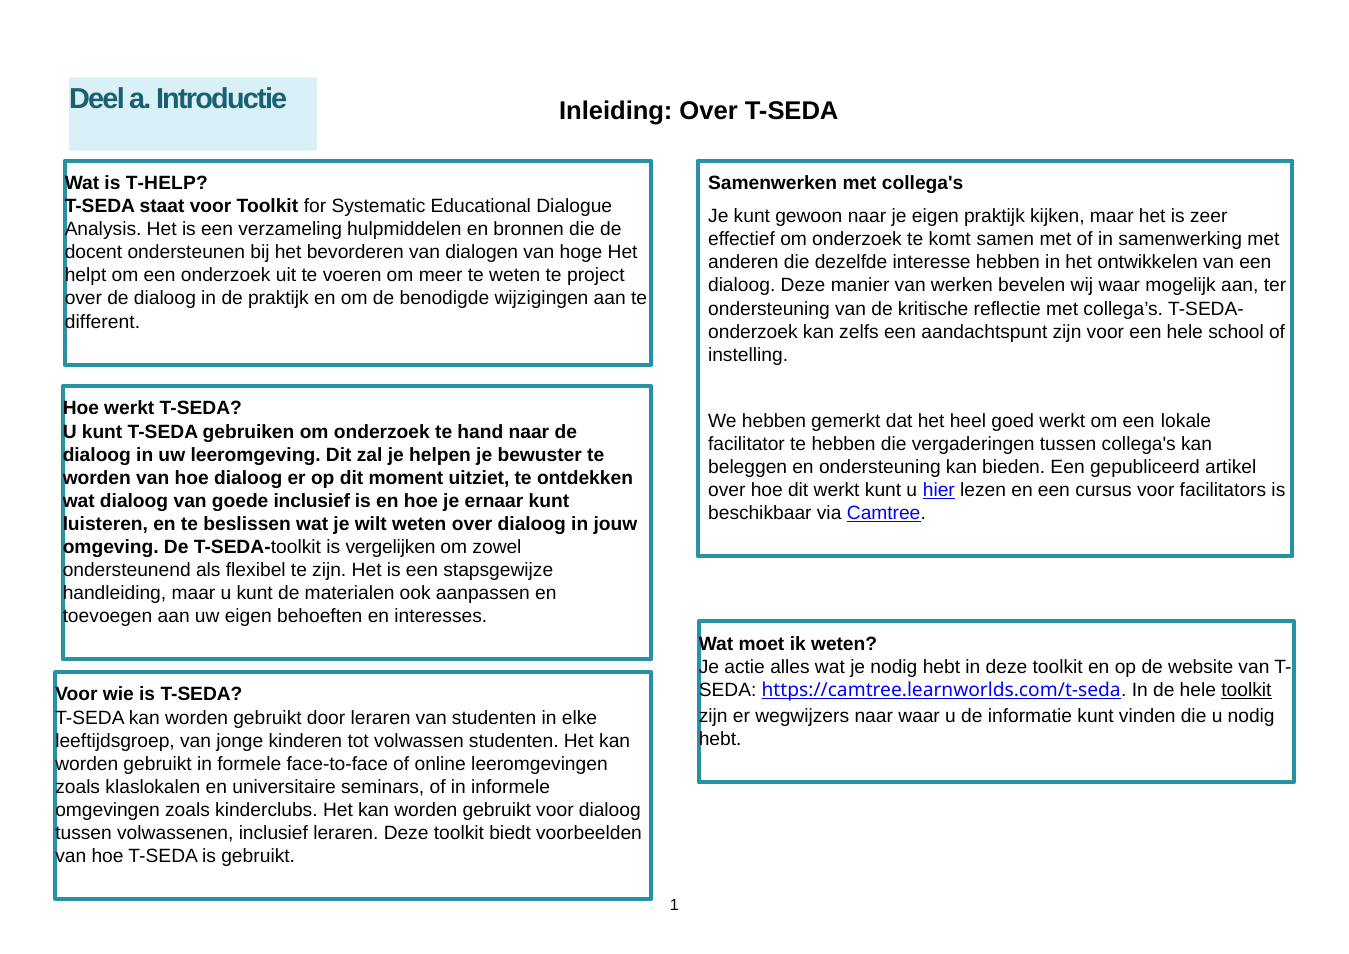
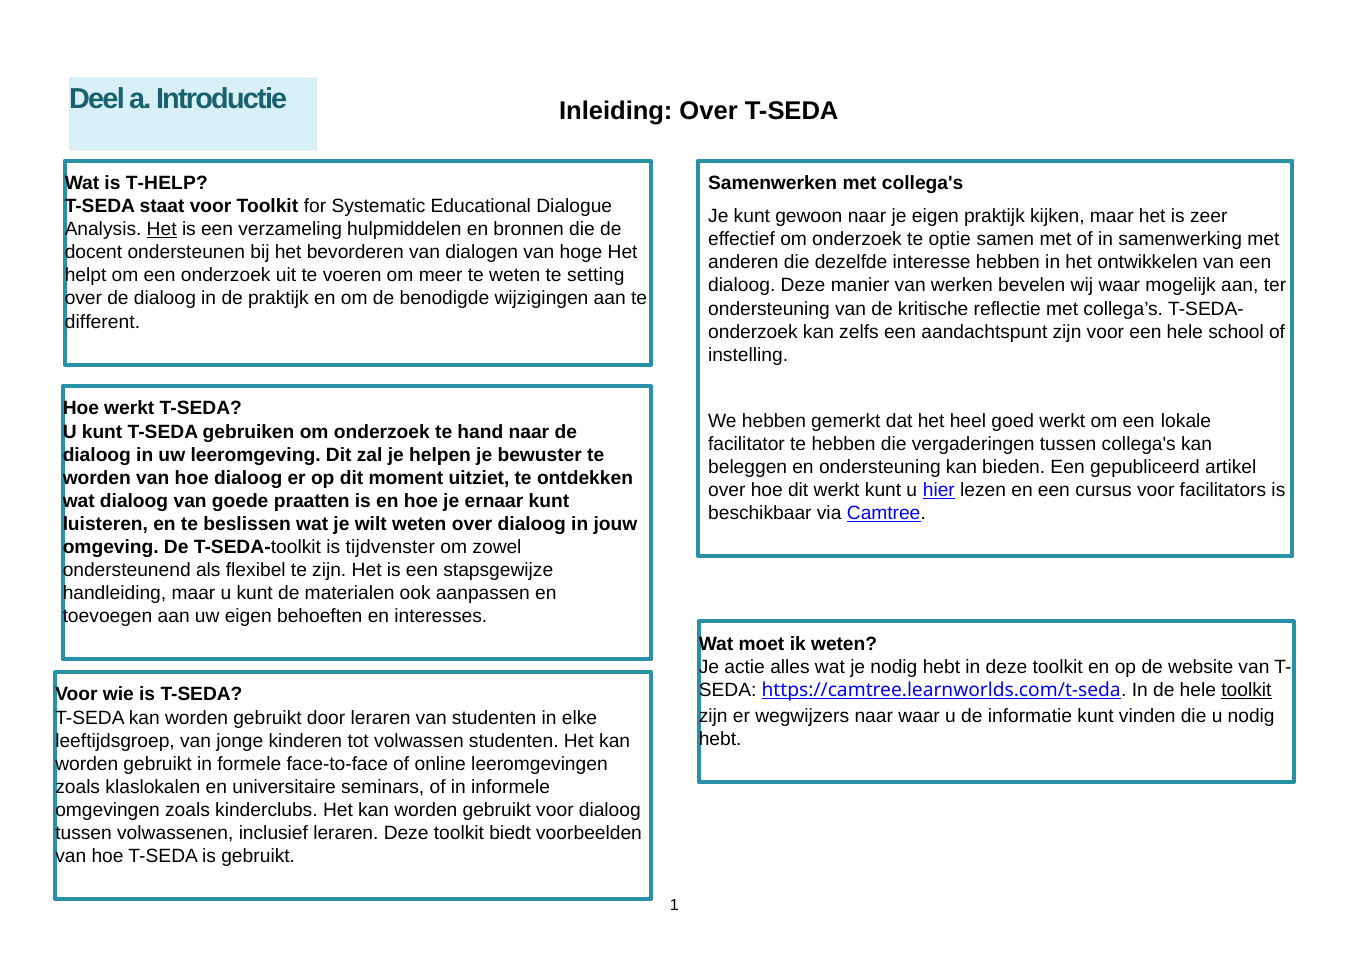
Het underline: none -> present (162, 229)
komt: komt -> optie (950, 240)
project: project -> setting (596, 276)
goede inclusief: inclusief -> praatten (312, 501)
vergelijken: vergelijken -> tijdvenster (390, 547)
